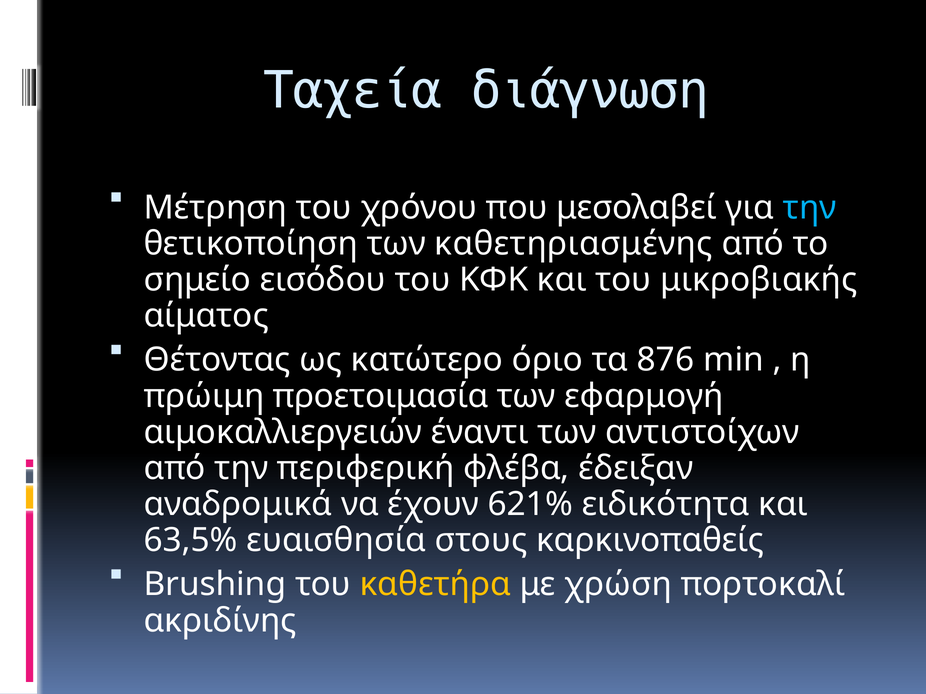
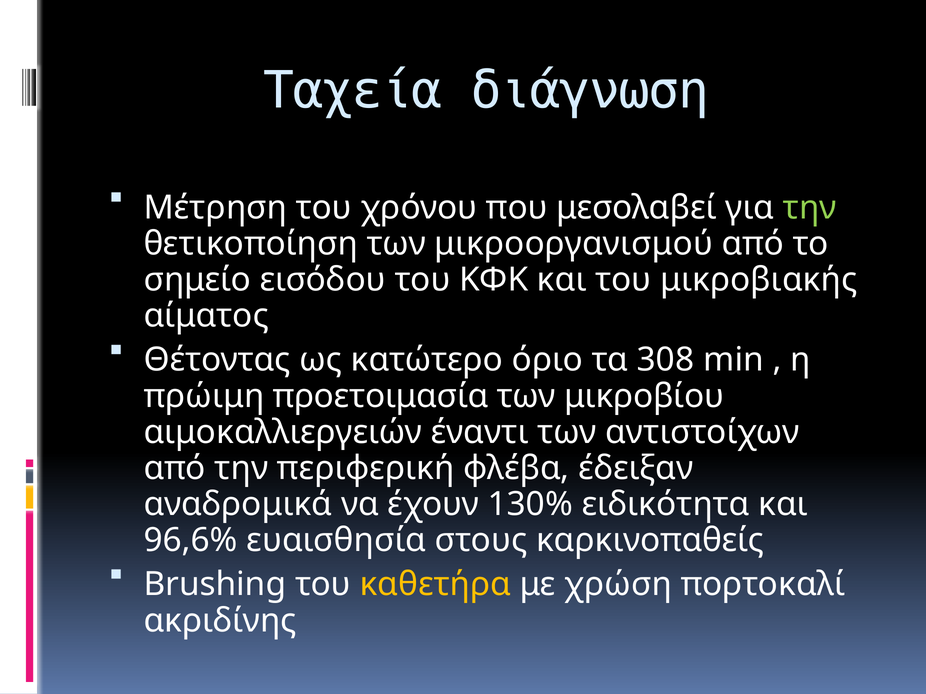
την colour: light blue -> light green (810, 208)
καθετηριασμένης: καθετηριασμένης -> μικροοργανισμού (574, 244)
876: 876 -> 308 (665, 360)
εφαρμογή: εφαρμογή -> μικροβίου (644, 396)
621%: 621% -> 130% (530, 505)
63,5%: 63,5% -> 96,6% (191, 541)
